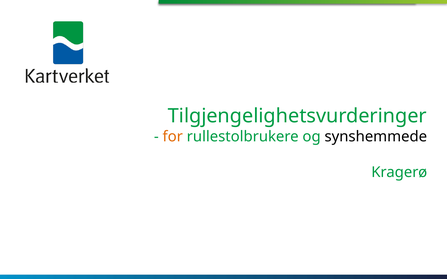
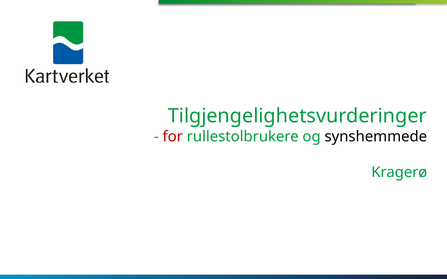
for colour: orange -> red (173, 137)
